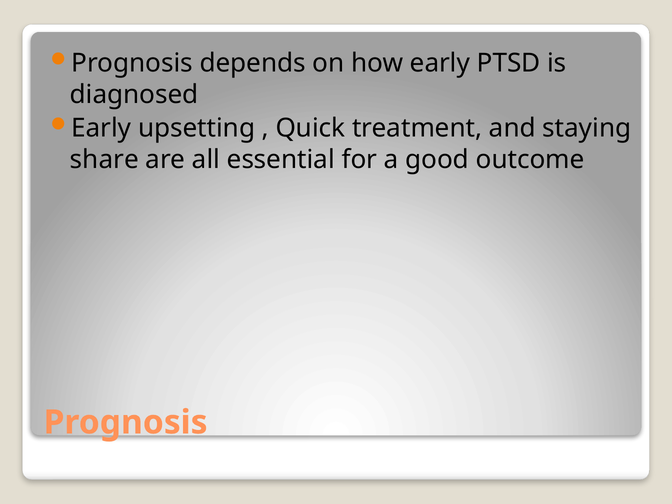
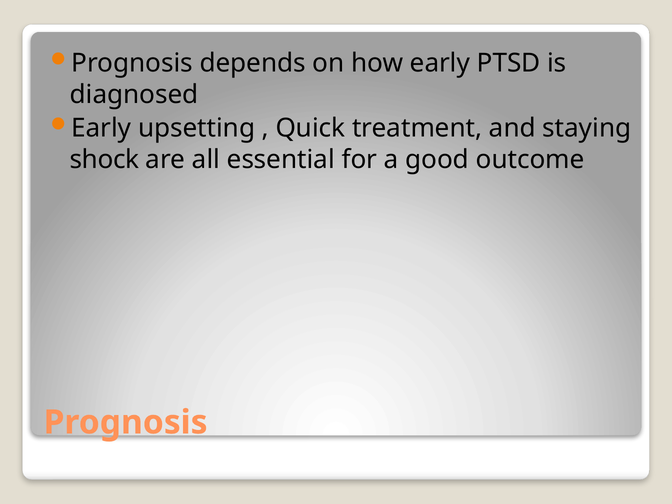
share: share -> shock (104, 160)
